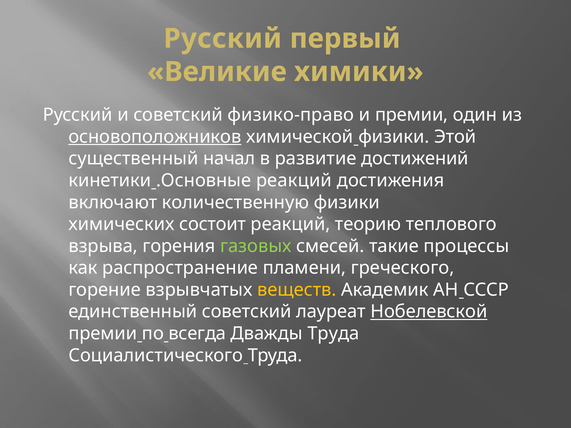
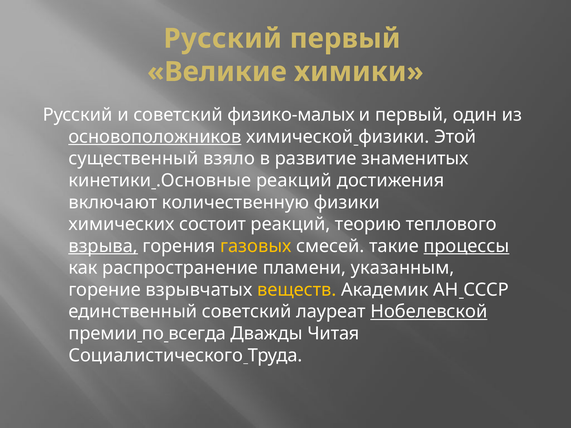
физико-право: физико-право -> физико-малых (291, 115)
и премии: премии -> первый (412, 115)
начал: начал -> взяло (229, 159)
достижений: достижений -> знаменитых (415, 159)
взрыва underline: none -> present (103, 246)
газовых colour: light green -> yellow (256, 246)
процессы underline: none -> present (466, 246)
греческого: греческого -> указанным (403, 268)
Дважды Труда: Труда -> Читая (333, 334)
